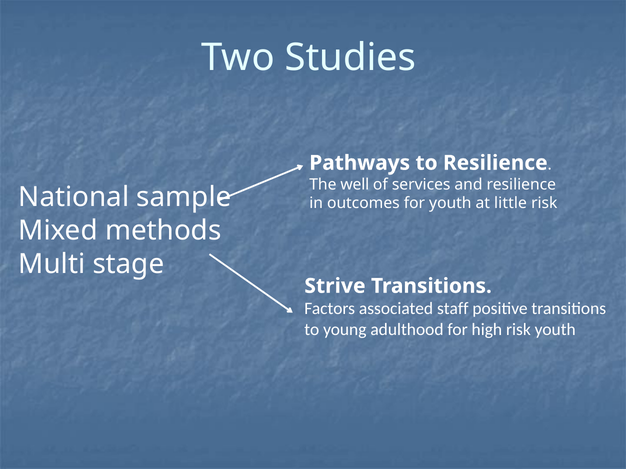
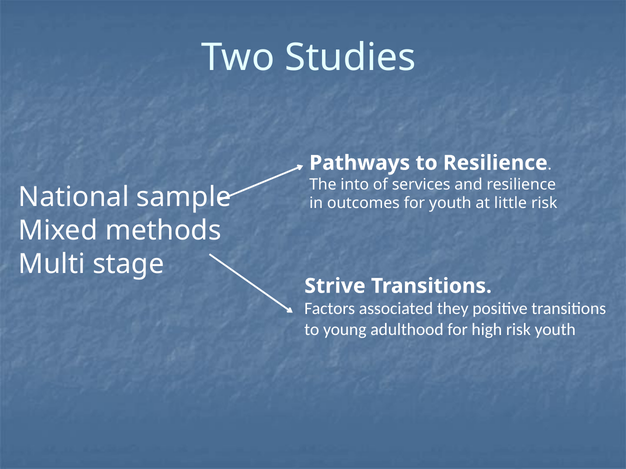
well: well -> into (355, 185)
staff: staff -> they (453, 309)
